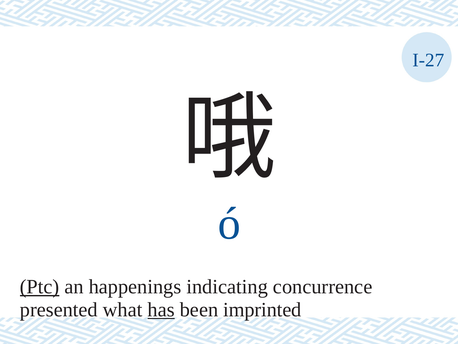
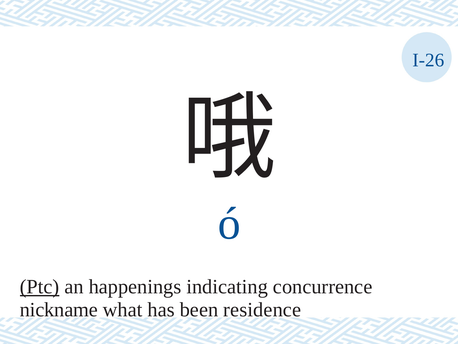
I-27: I-27 -> I-26 (428, 60)
presented: presented -> nickname (59, 309)
has underline: present -> none (161, 309)
imprinted: imprinted -> residence (262, 309)
